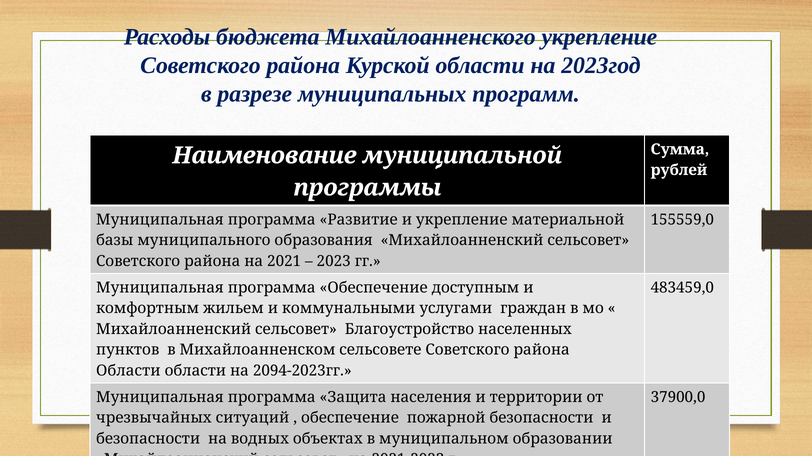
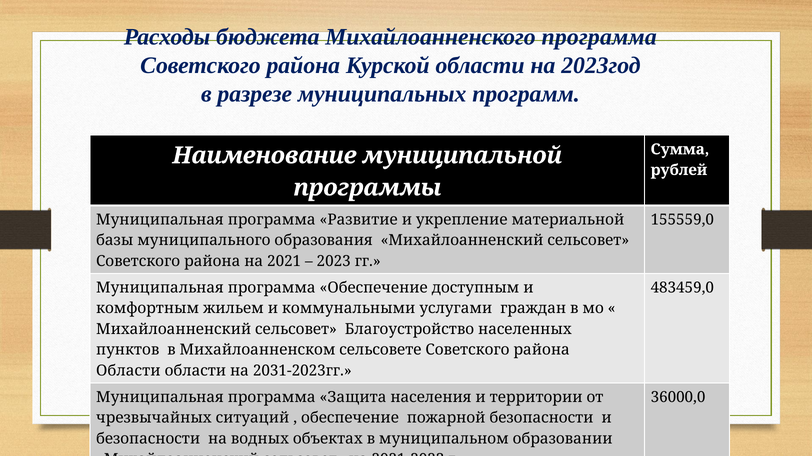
Михайлоанненского укрепление: укрепление -> программа (599, 37)
2094-2023гг: 2094-2023гг -> 2031-2023гг (302, 371)
37900,0: 37900,0 -> 36000,0 (678, 398)
